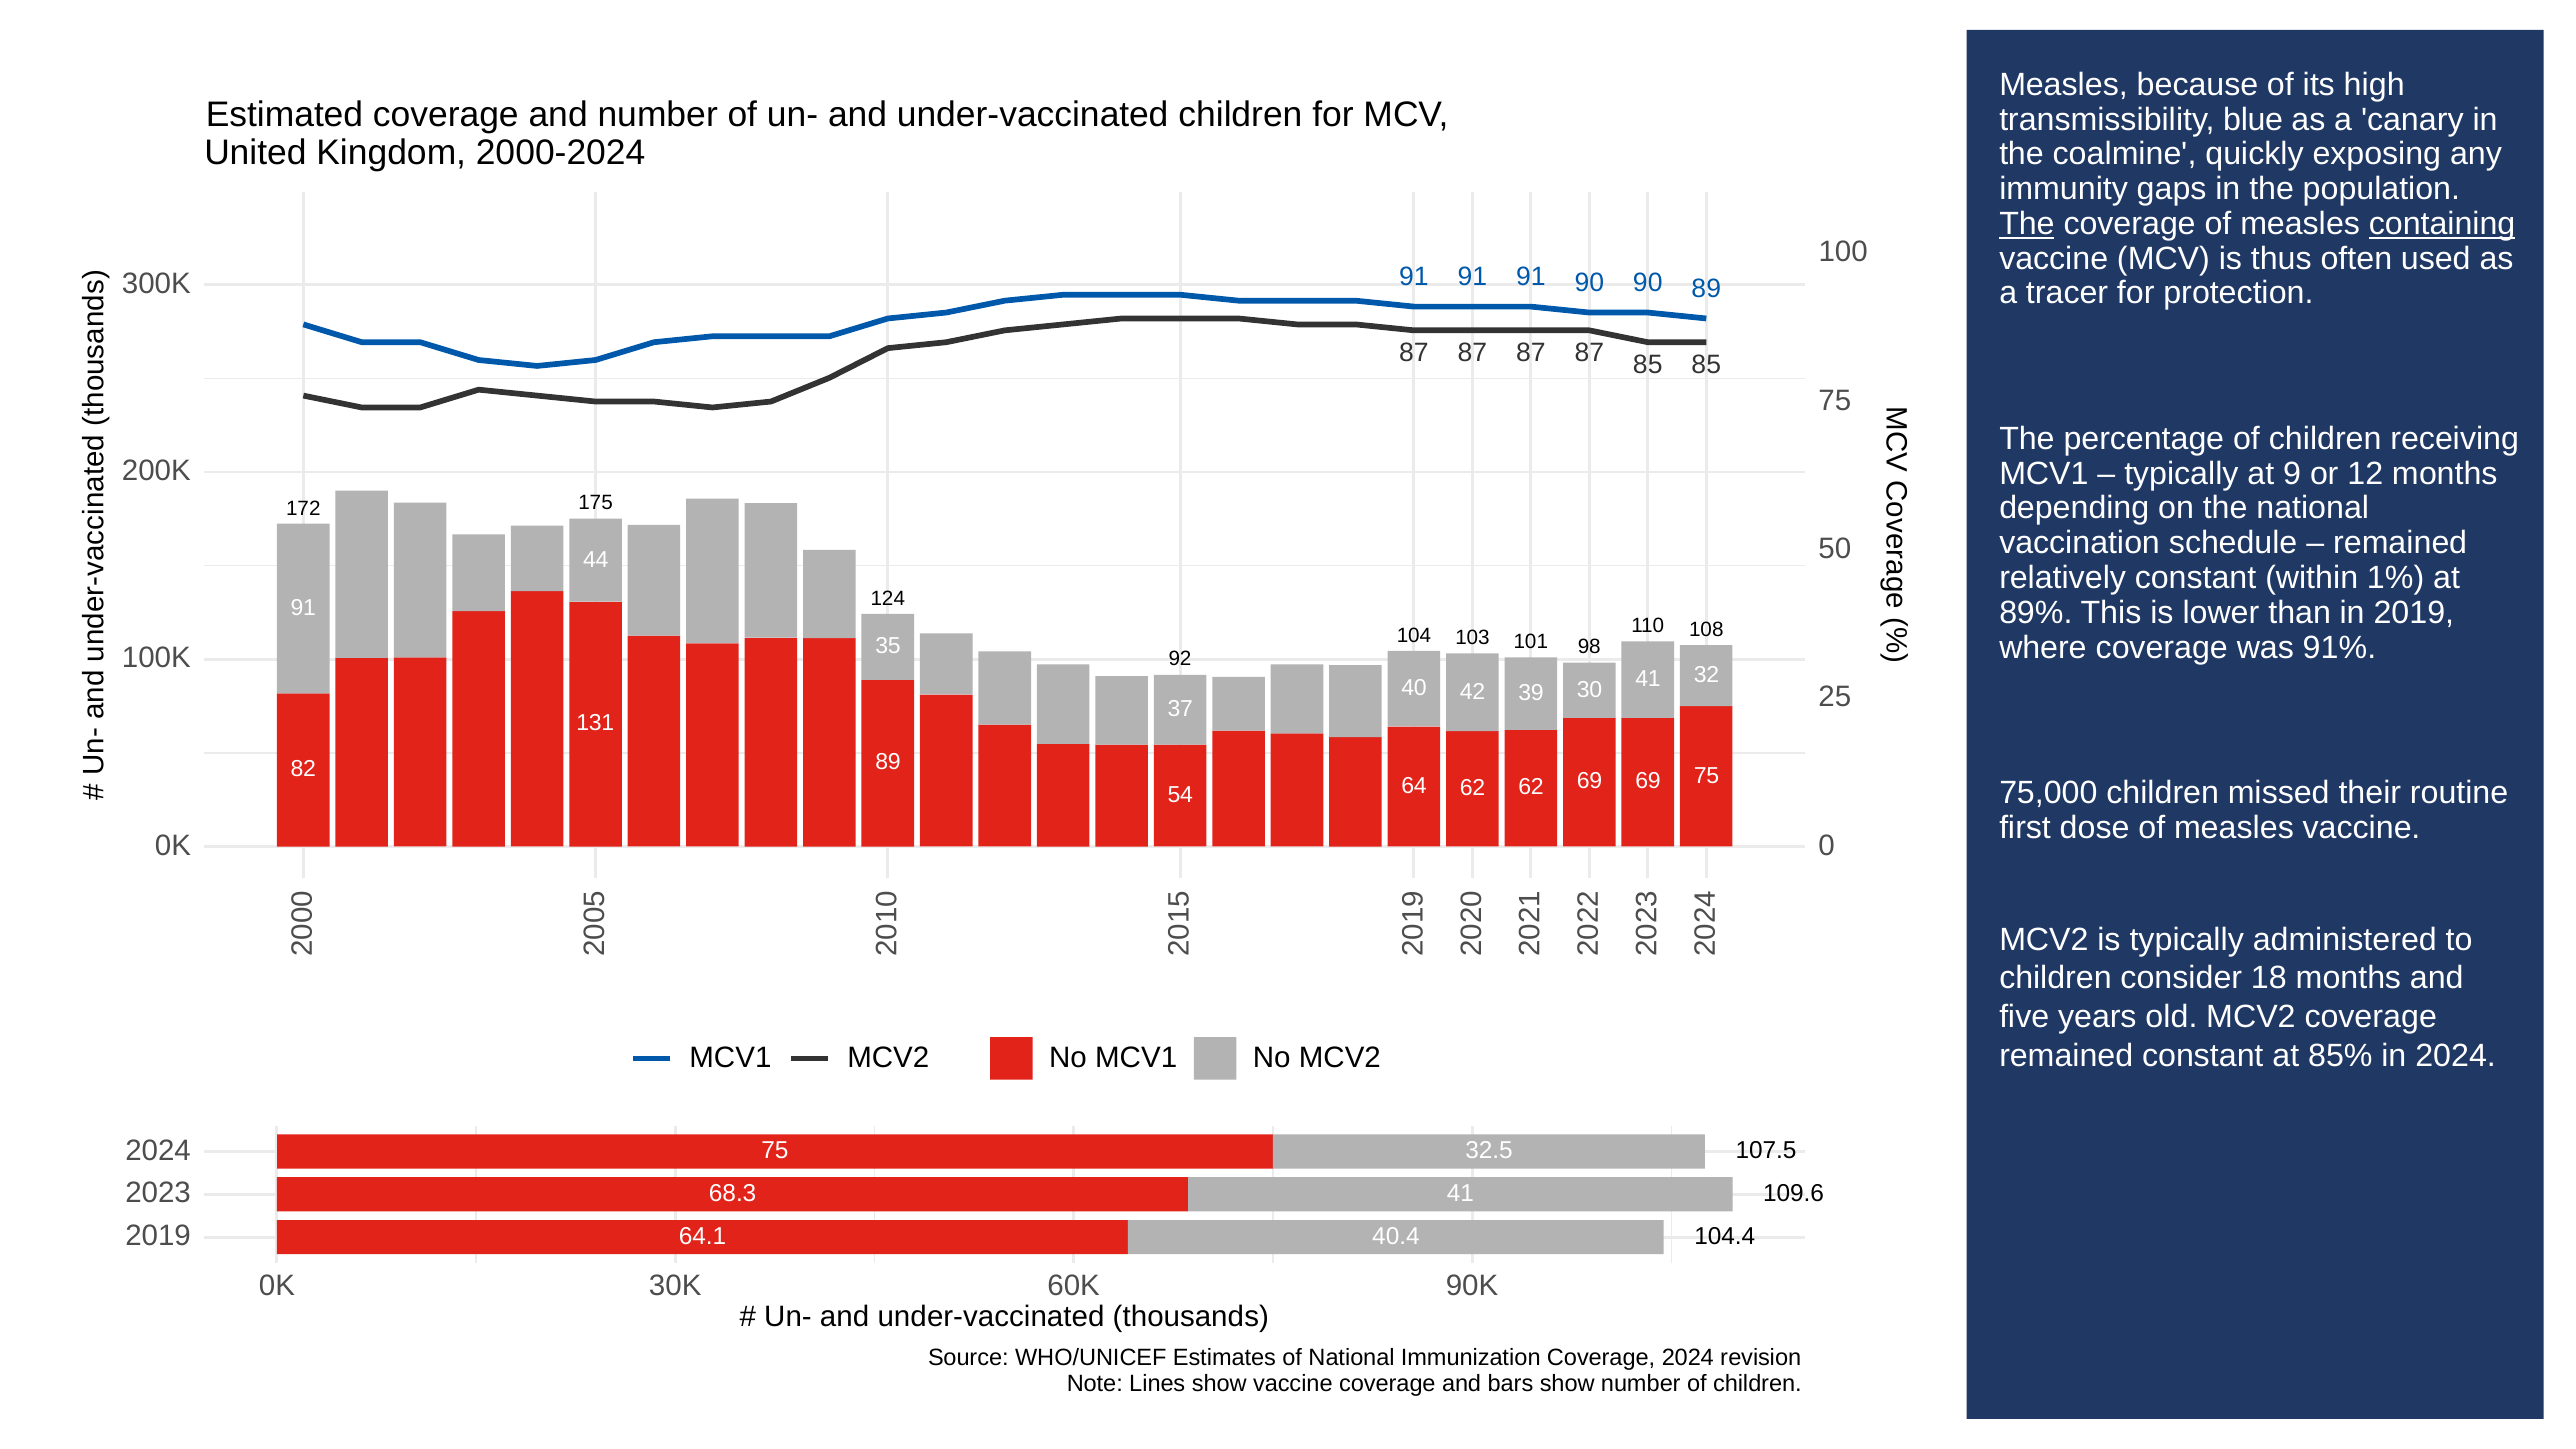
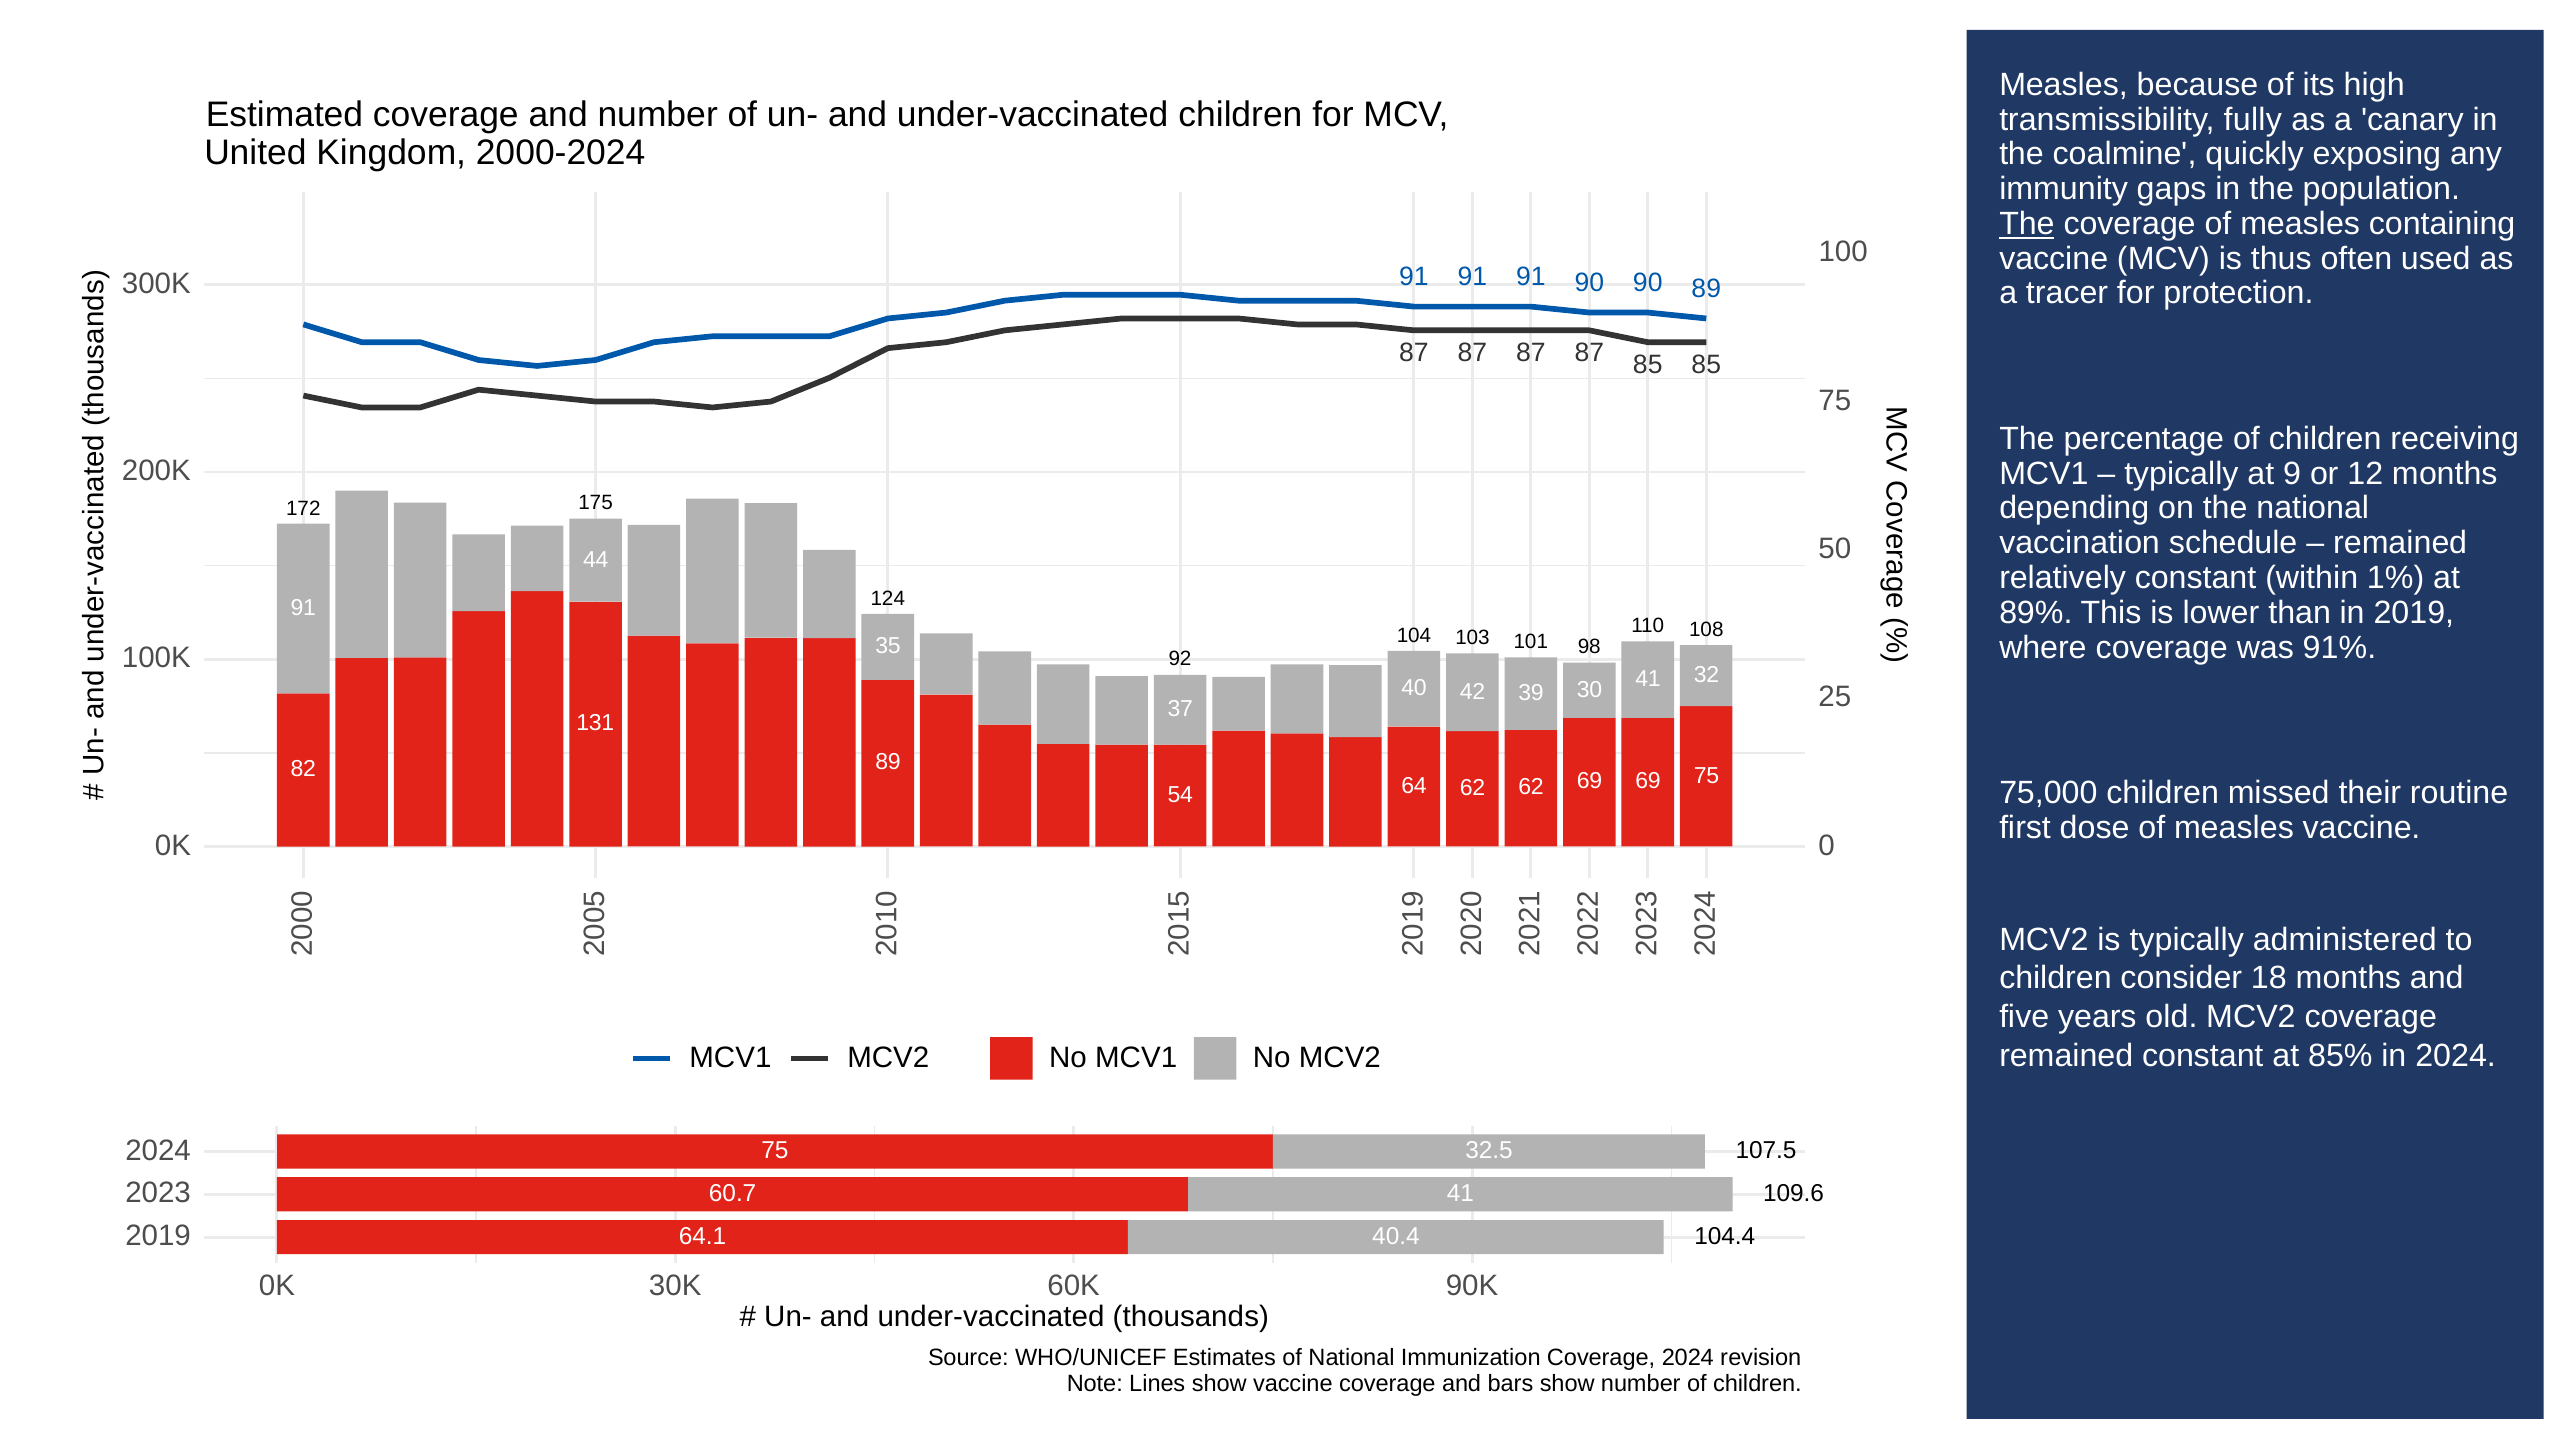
blue: blue -> fully (2253, 119)
containing underline: present -> none (2442, 224)
68.3: 68.3 -> 60.7 (733, 1193)
